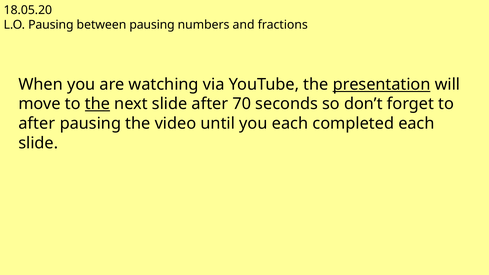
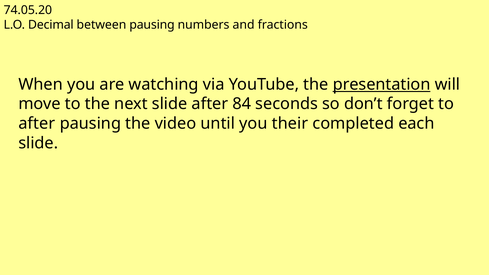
18.05.20: 18.05.20 -> 74.05.20 (28, 10)
L.O Pausing: Pausing -> Decimal (51, 25)
the underline: present -> none (97, 104)
70: 70 -> 84 (242, 104)
you each: each -> their (290, 124)
